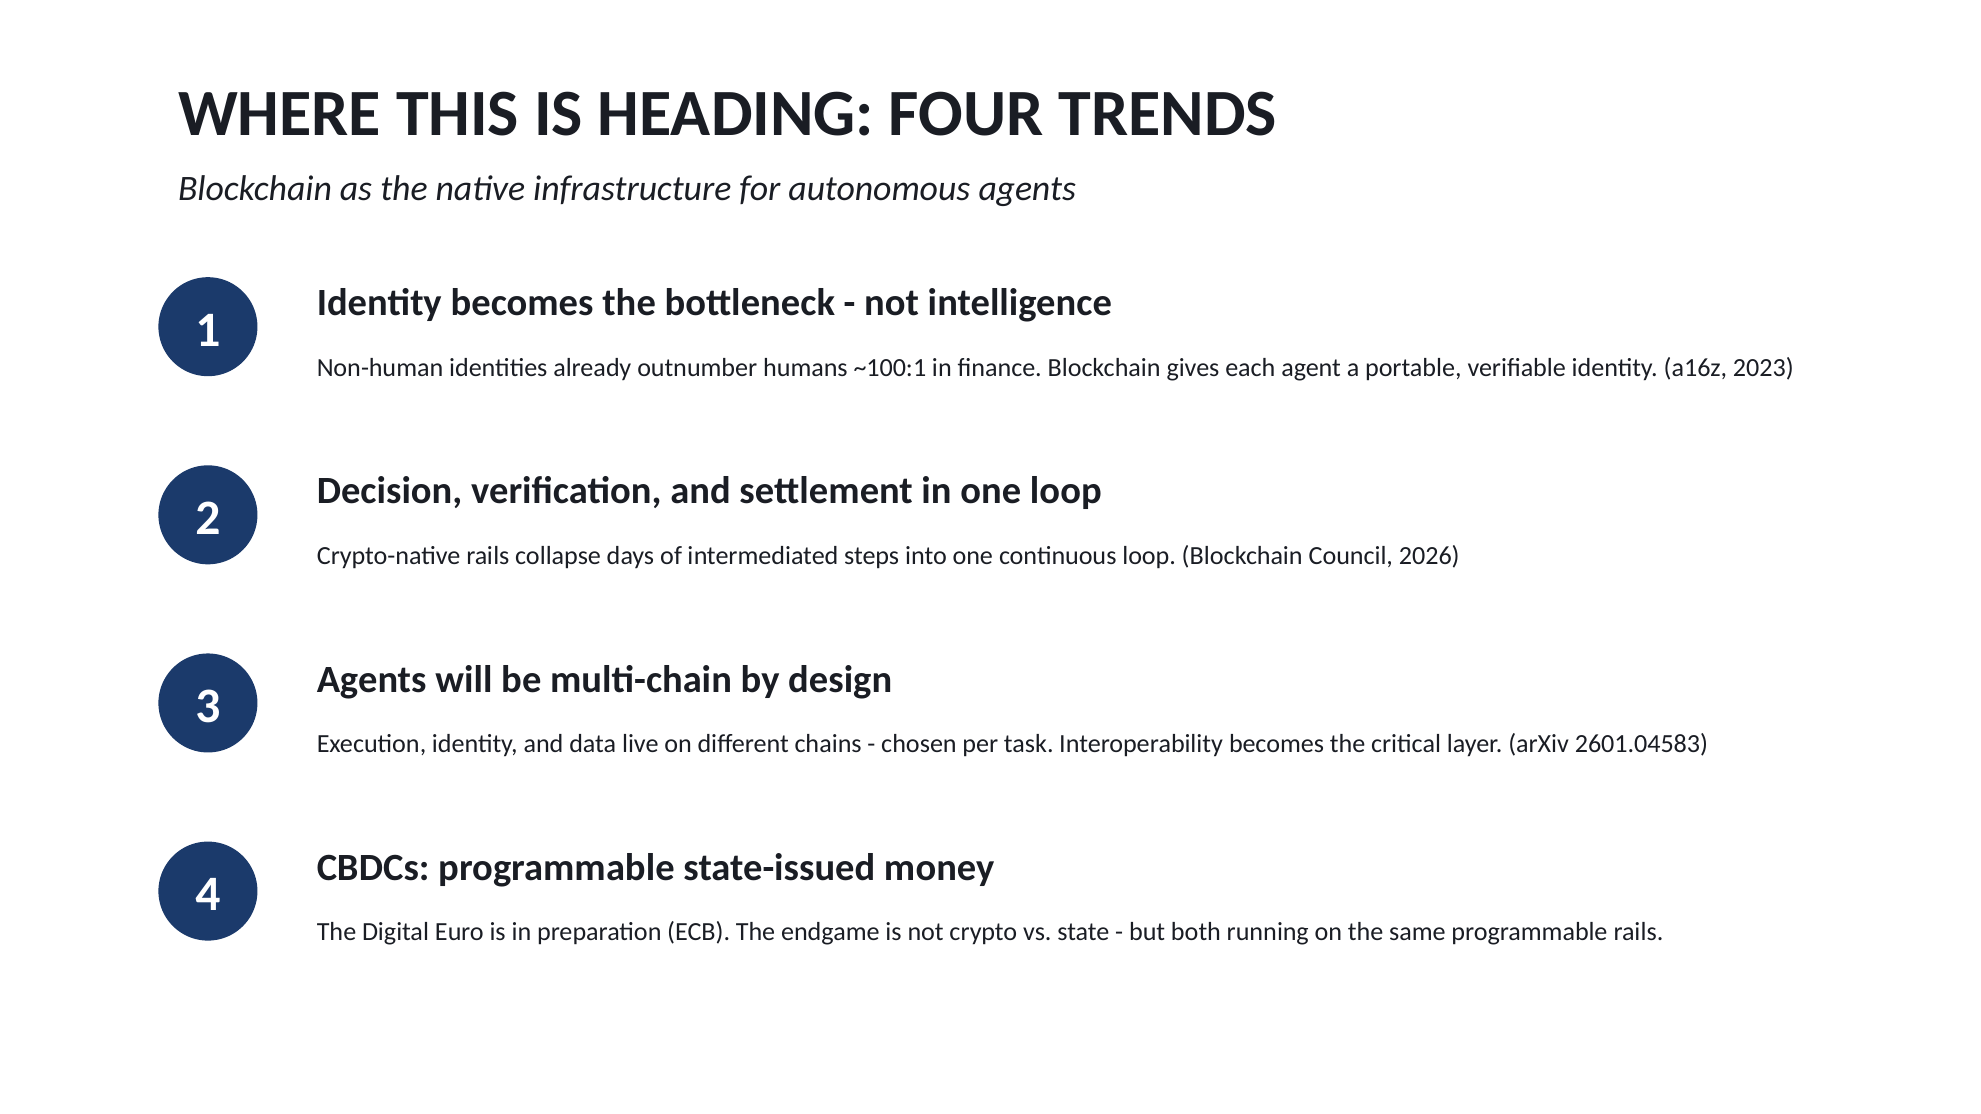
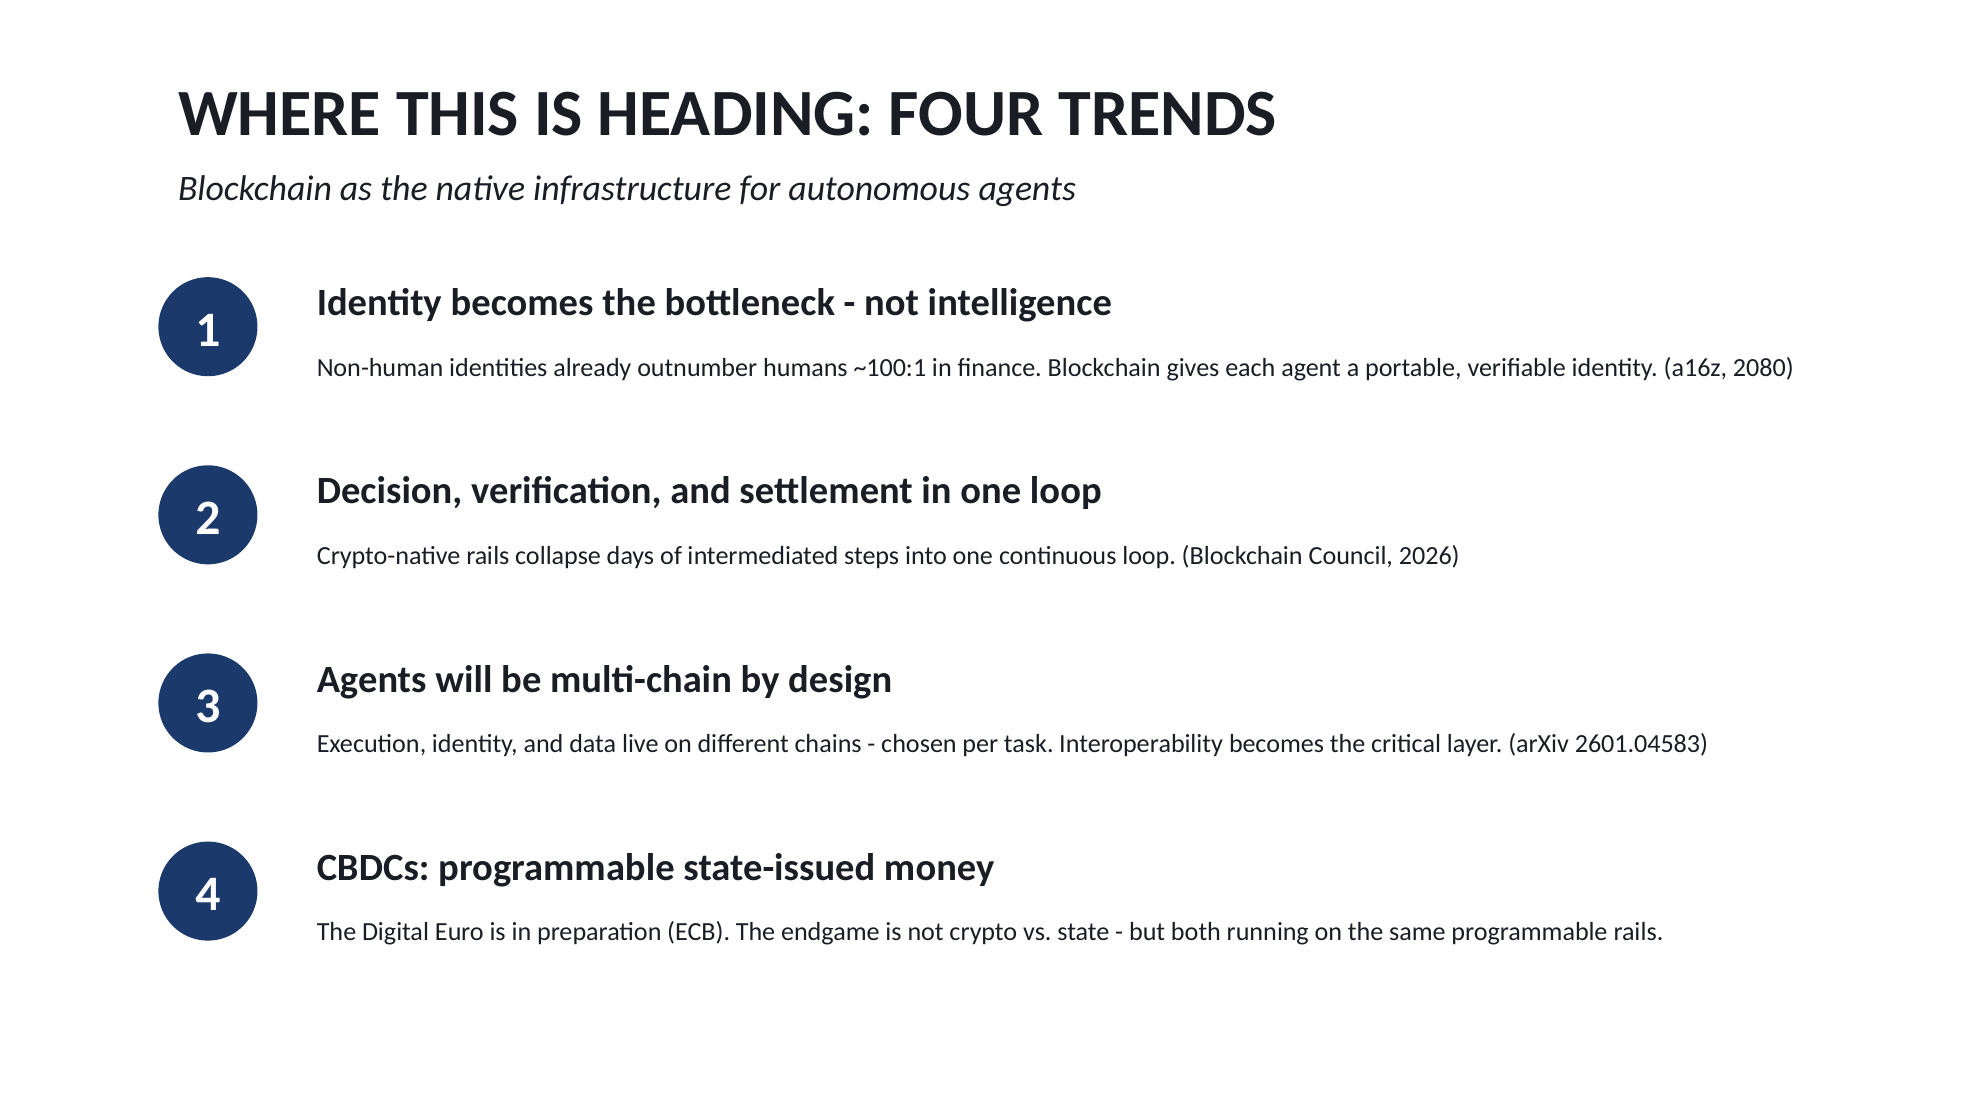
2023: 2023 -> 2080 (1763, 368)
